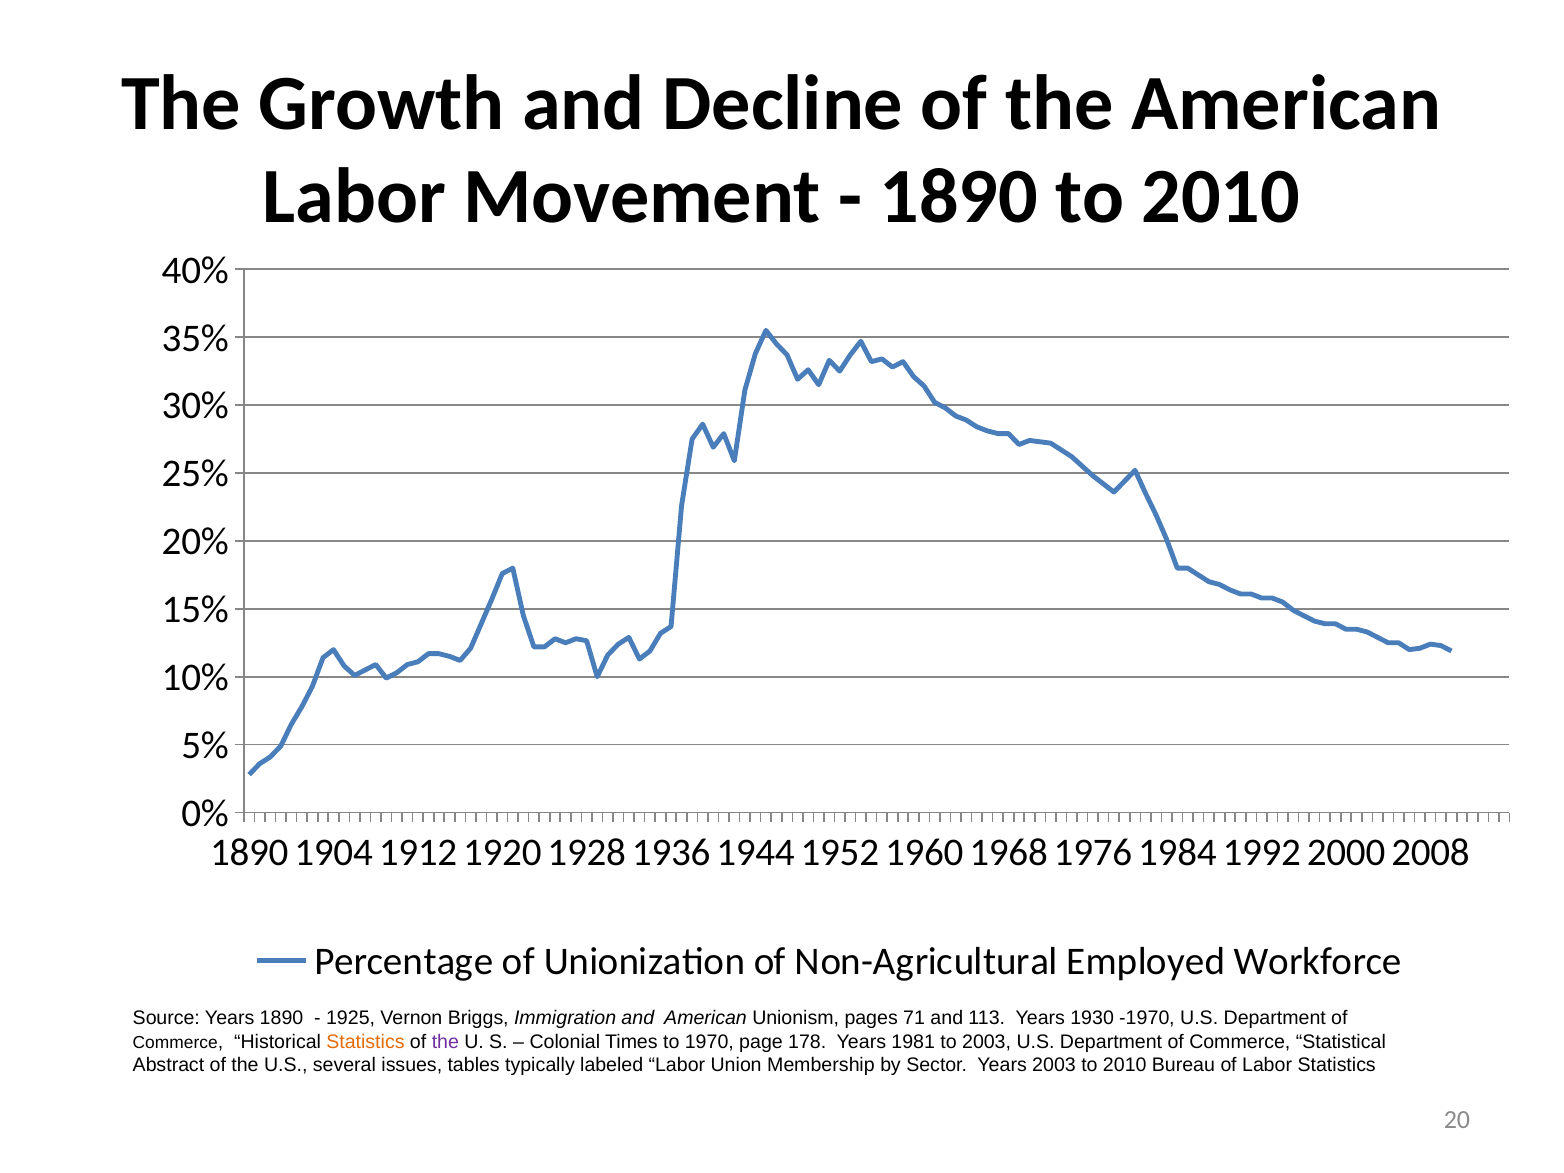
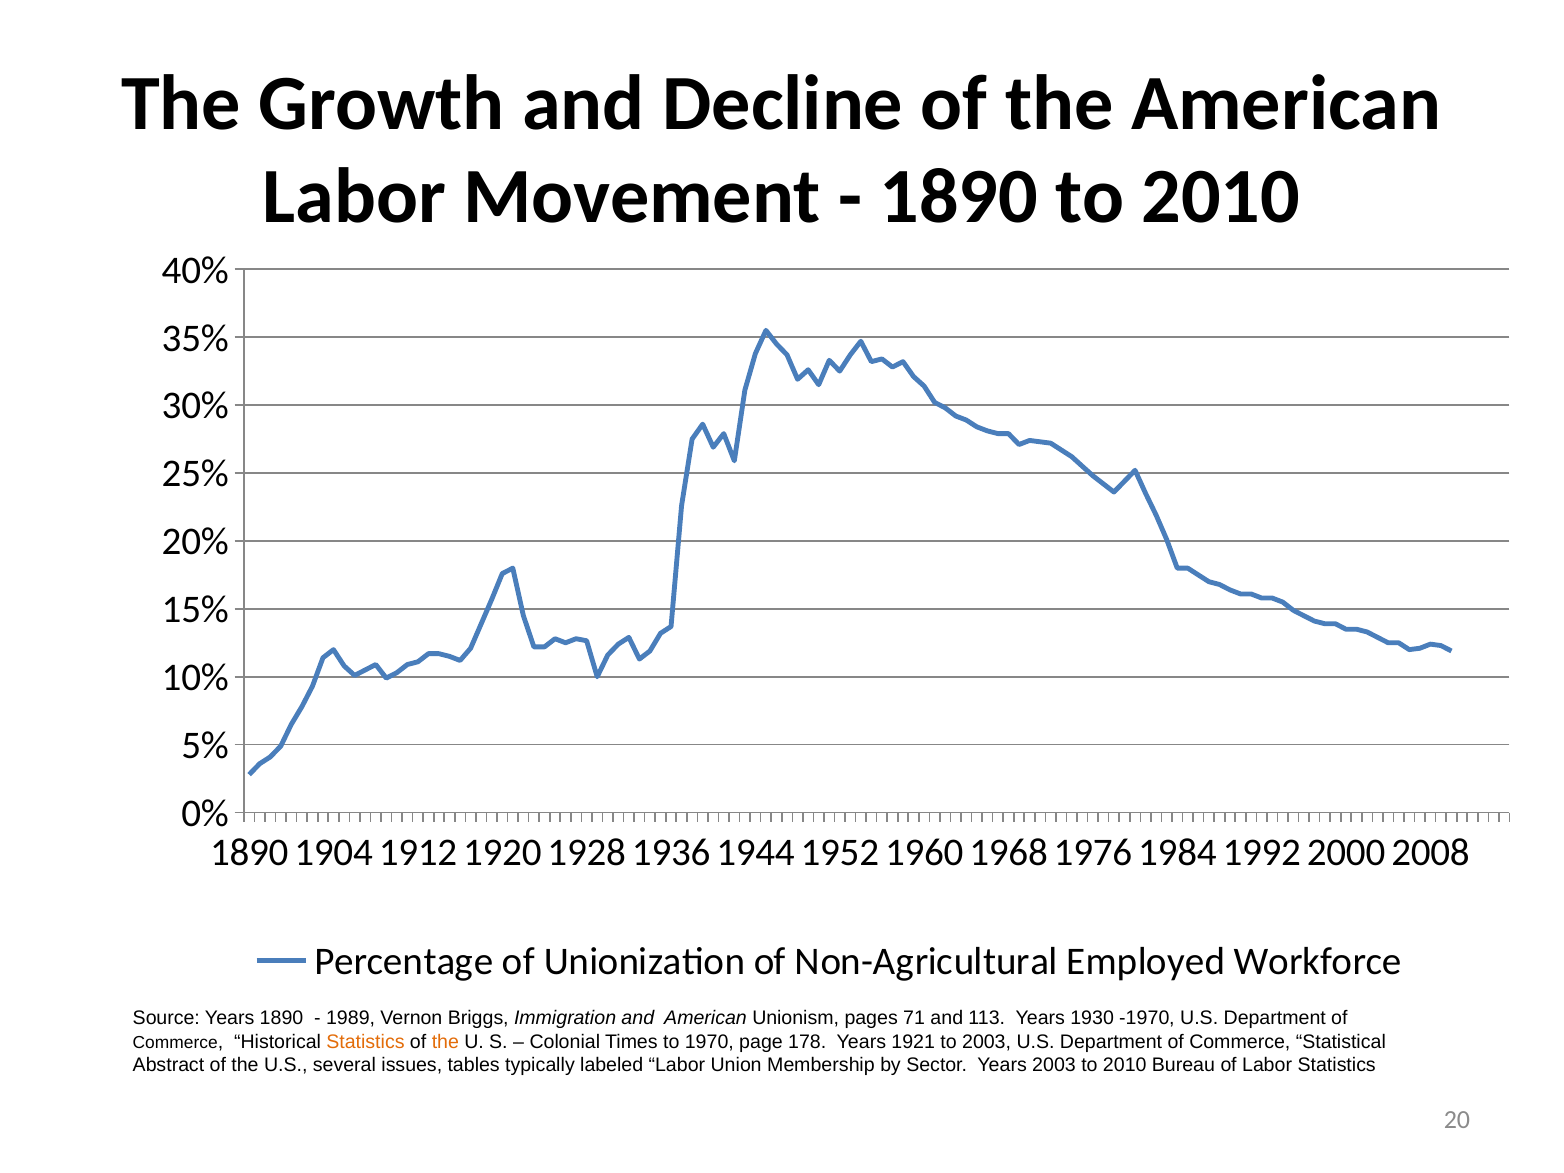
1925: 1925 -> 1989 (351, 1018)
the colour: purple -> orange (445, 1042)
1981: 1981 -> 1921 (913, 1042)
